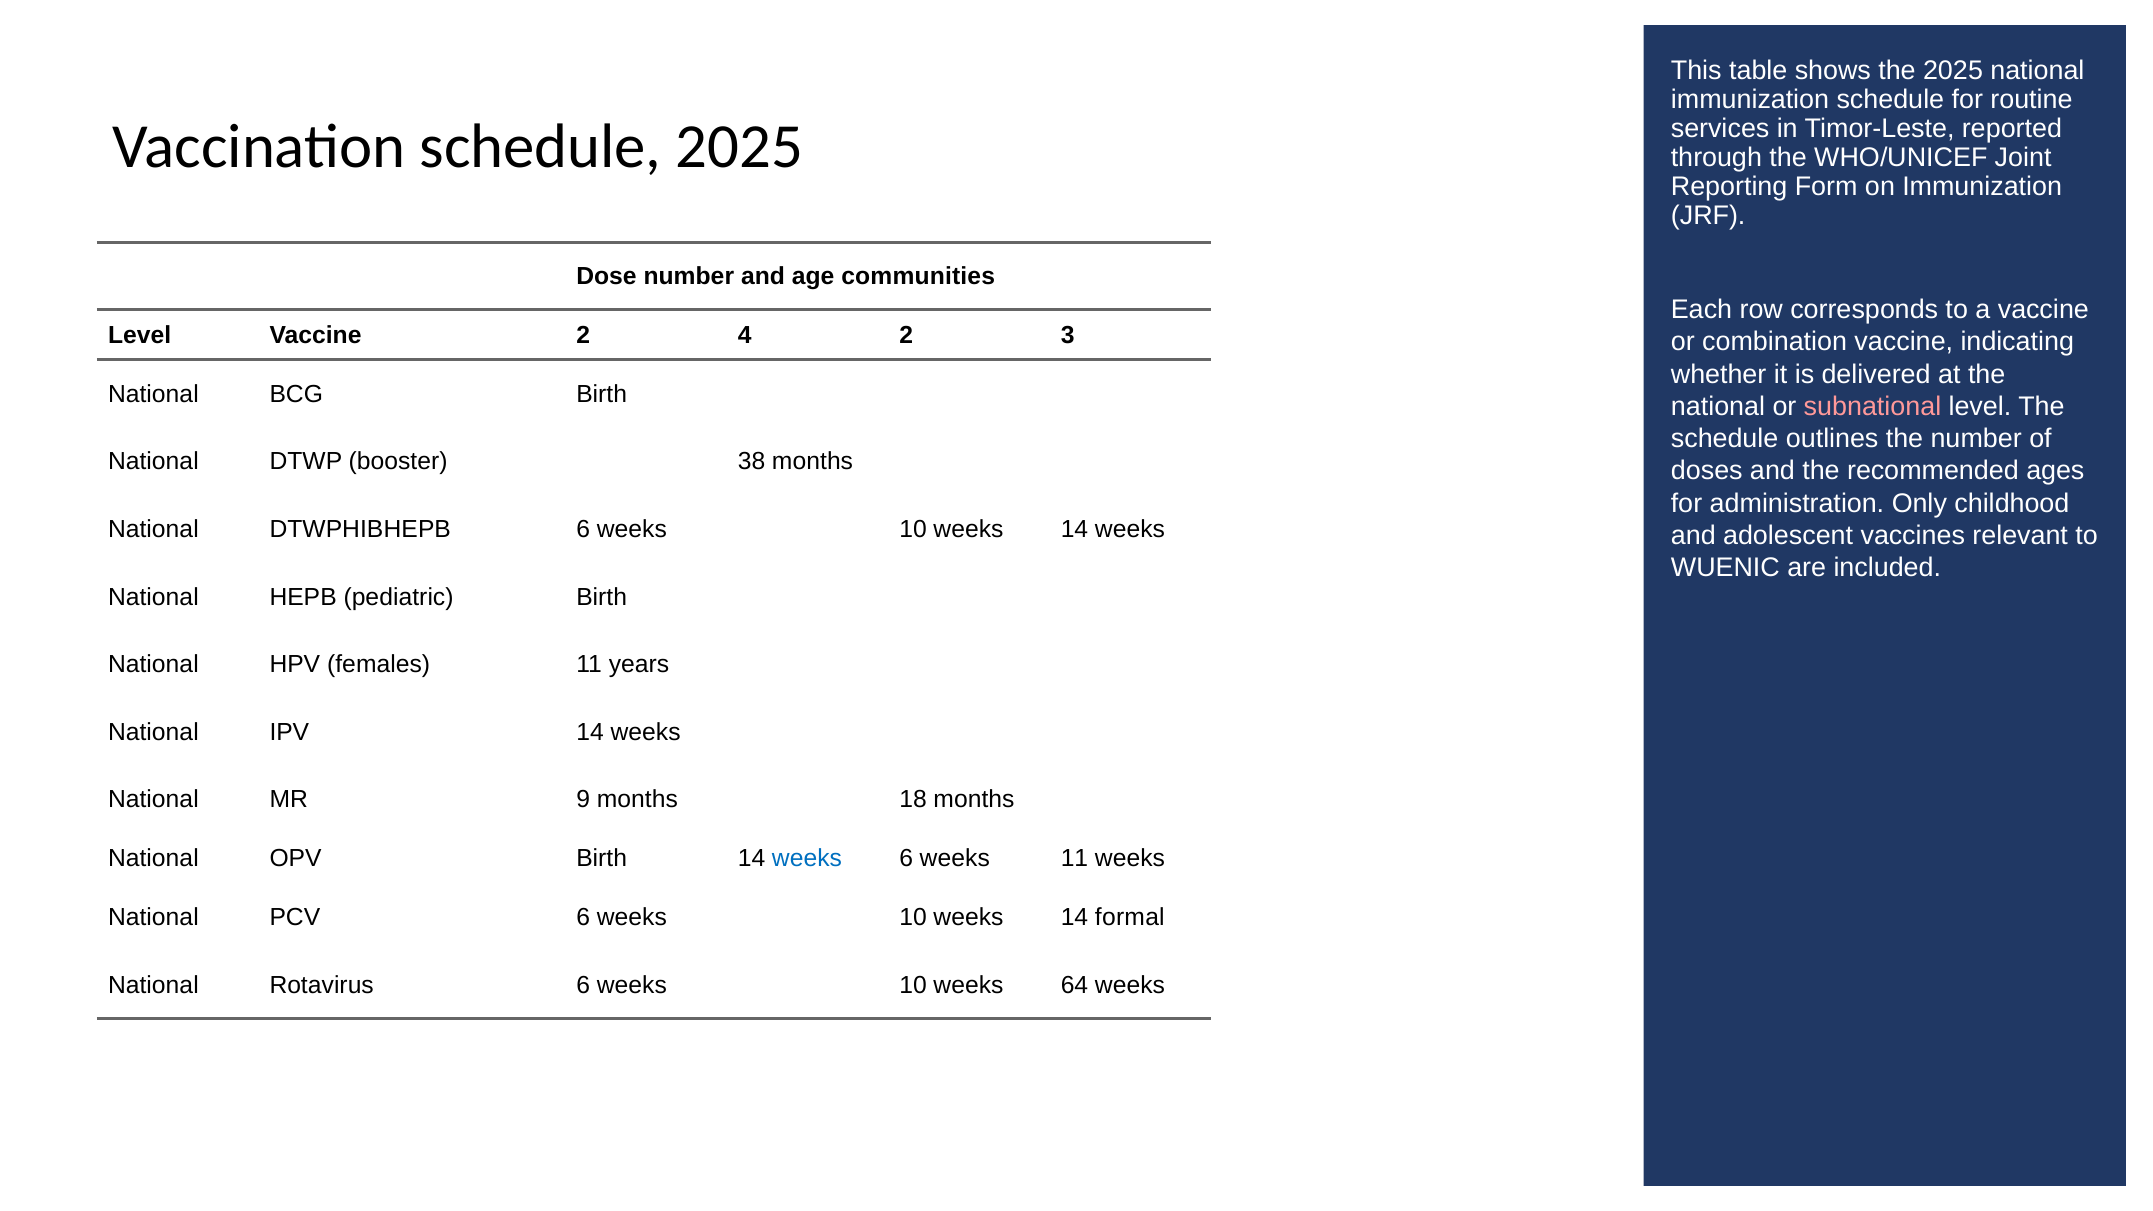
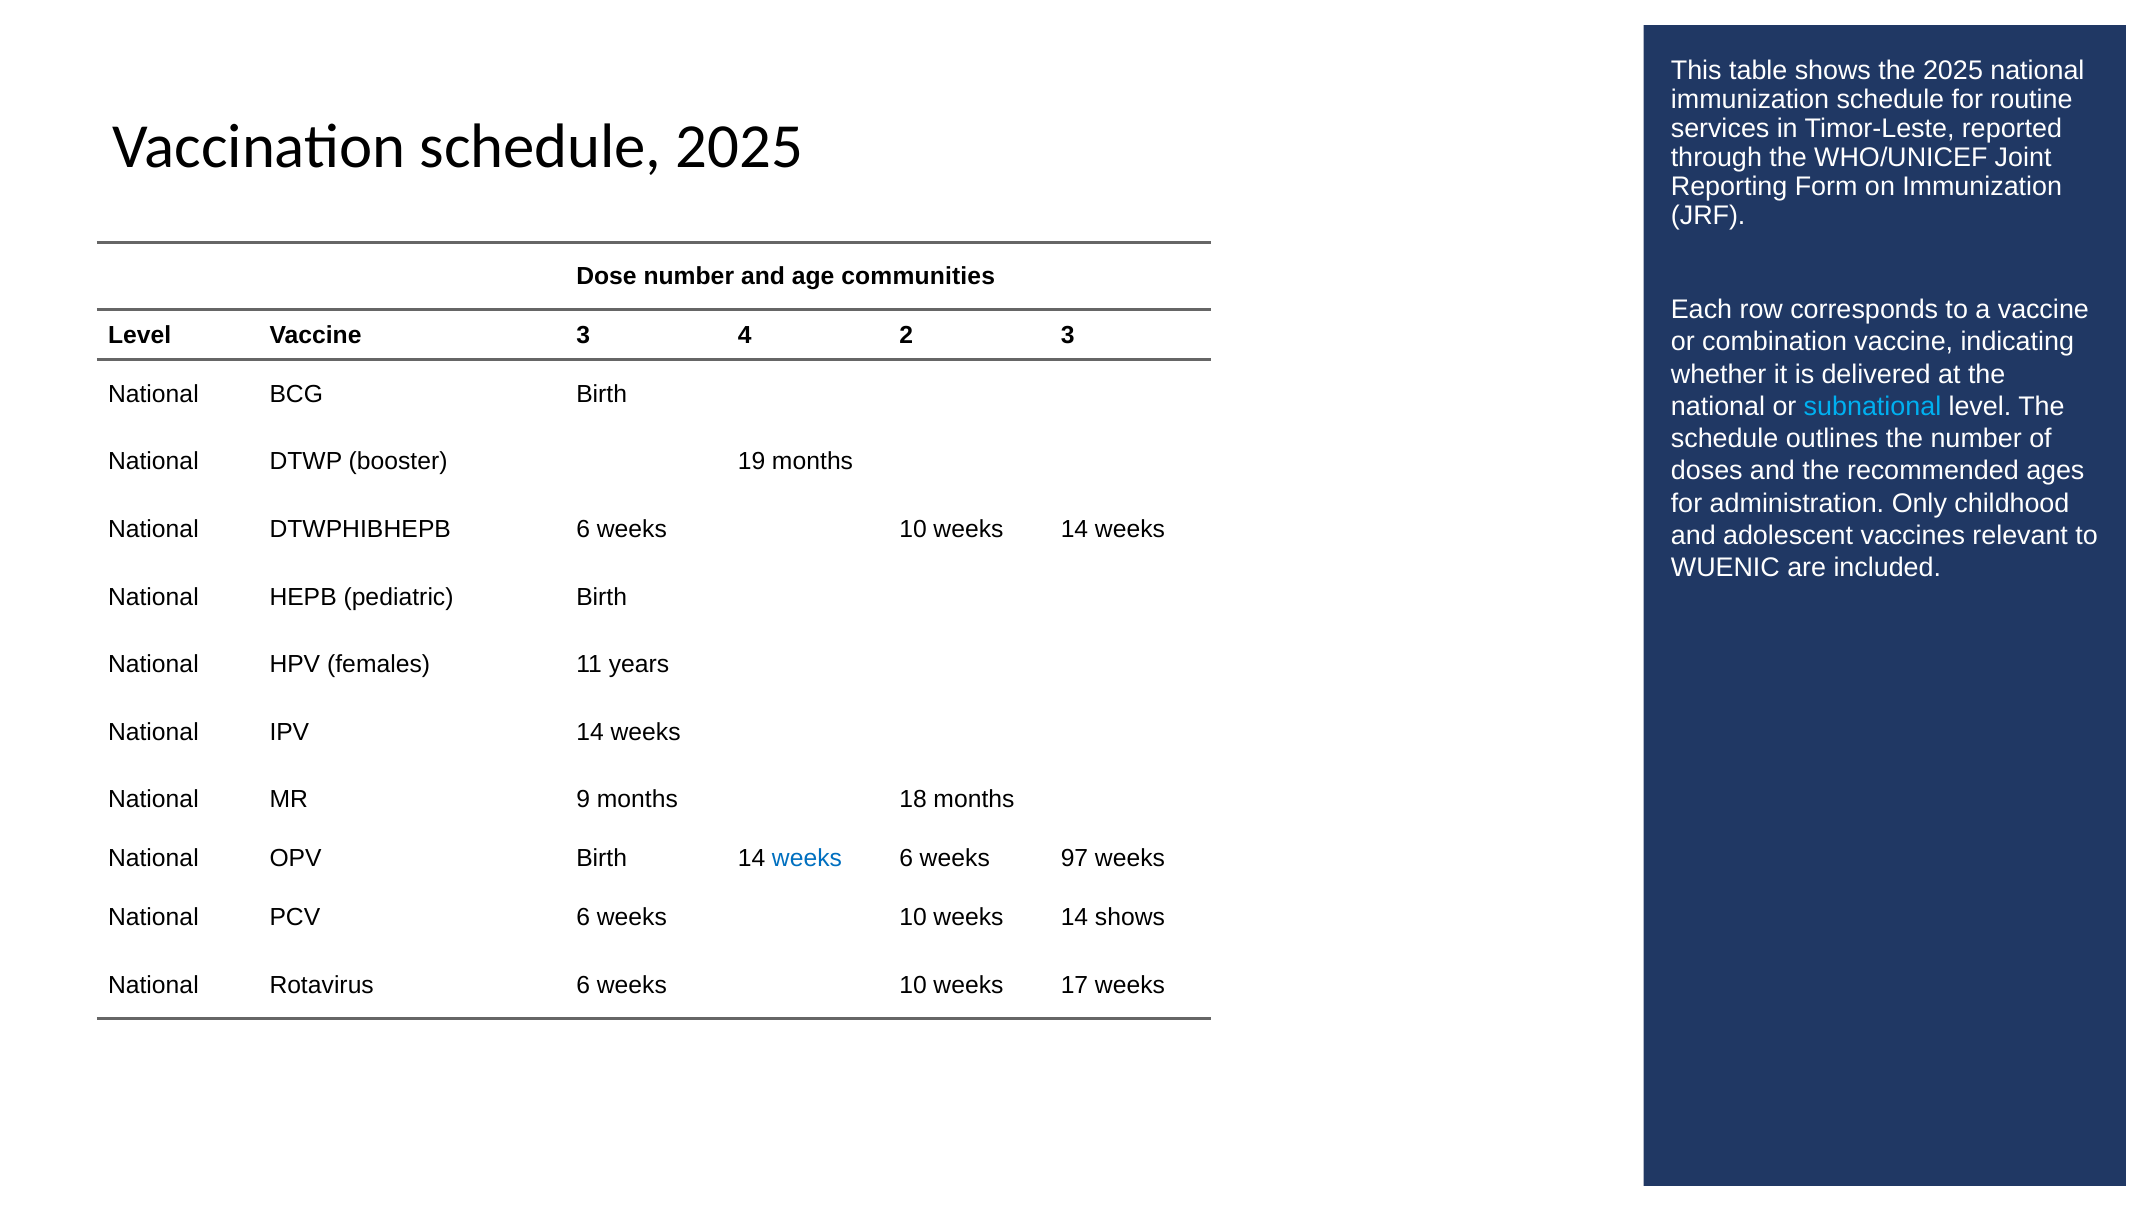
Vaccine 2: 2 -> 3 (583, 335)
subnational colour: pink -> light blue (1872, 406)
38: 38 -> 19 (752, 462)
weeks 11: 11 -> 97 (1074, 859)
14 formal: formal -> shows (1130, 917)
64: 64 -> 17 (1074, 985)
